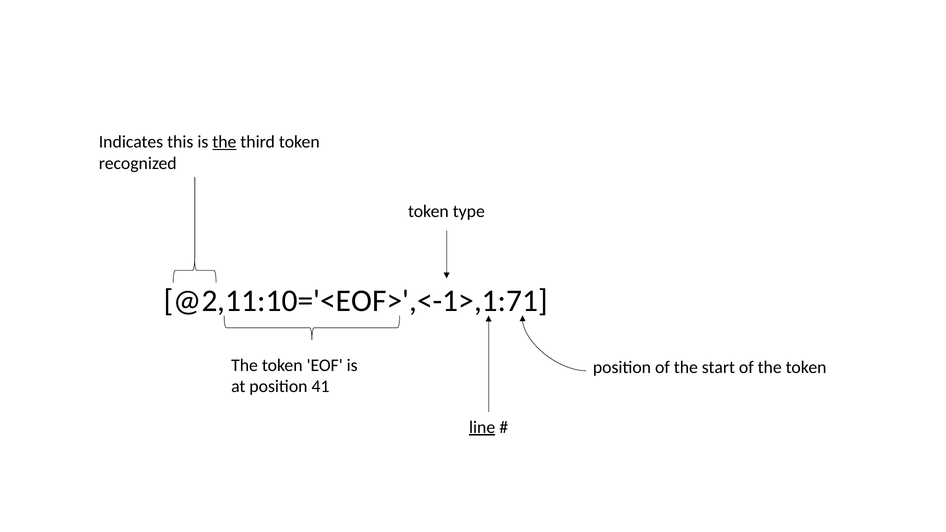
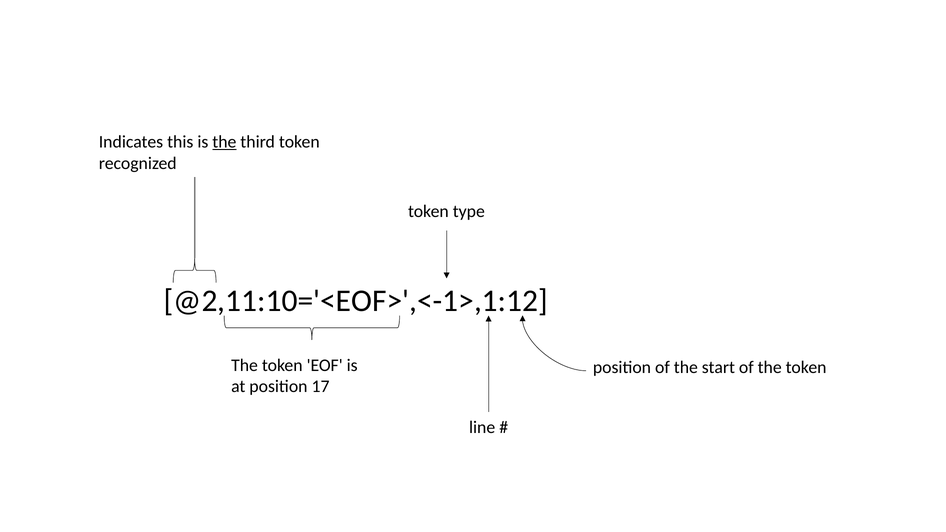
@2,11:10='<EOF>',<-1>,1:71: @2,11:10='<EOF>',<-1>,1:71 -> @2,11:10='<EOF>',<-1>,1:12 (356, 301)
41: 41 -> 17 (321, 387)
line underline: present -> none (482, 427)
